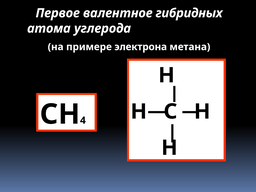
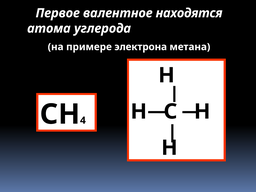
гибридных: гибридных -> находятся (189, 13)
